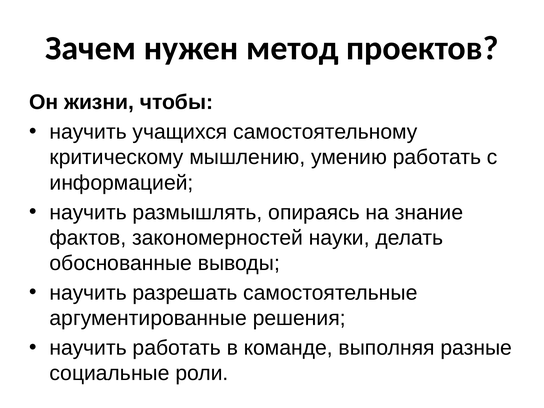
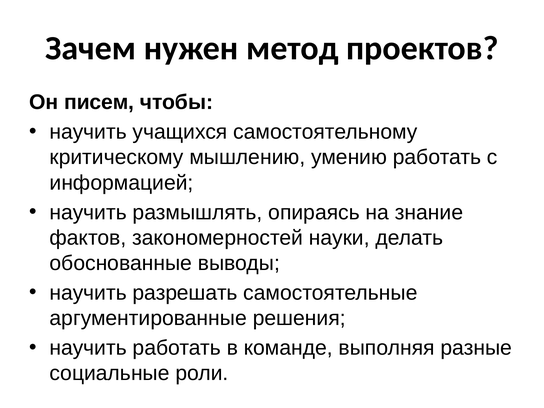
жизни: жизни -> писем (99, 102)
